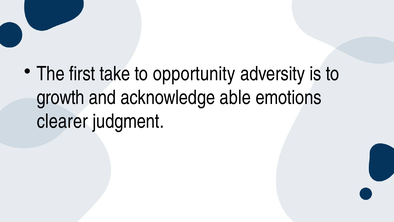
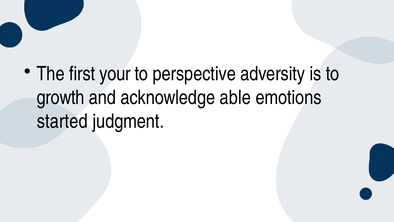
take: take -> your (115, 74)
opportunity: opportunity -> perspective (194, 74)
clearer: clearer -> started (62, 121)
